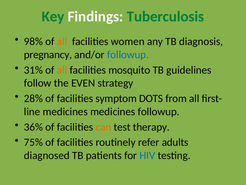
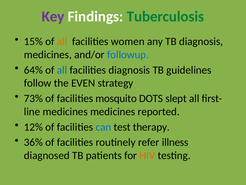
Key colour: green -> purple (53, 16)
98%: 98% -> 15% (33, 41)
pregnancy: pregnancy -> medicines (48, 54)
31%: 31% -> 64% (33, 70)
all colour: orange -> blue (62, 70)
facilities mosquito: mosquito -> diagnosis (129, 70)
28%: 28% -> 73% (33, 98)
symptom: symptom -> mosquito (116, 98)
from: from -> slept (176, 98)
medicines followup: followup -> reported (159, 111)
36%: 36% -> 12% (33, 127)
can colour: orange -> blue (103, 127)
75%: 75% -> 36% (33, 142)
adults: adults -> illness (175, 142)
HIV colour: blue -> orange (147, 155)
